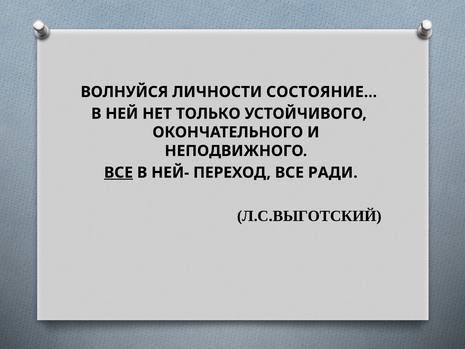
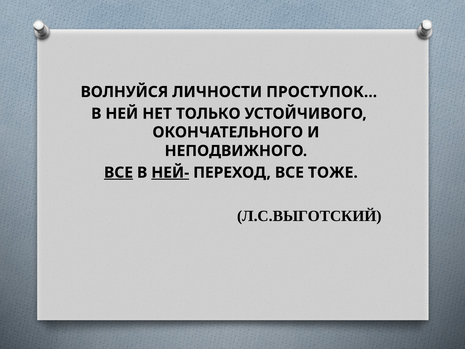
СОСТОЯНИЕ…: СОСТОЯНИЕ… -> ПРОСТУПОК… (322, 92)
НЕЙ- underline: none -> present (170, 172)
РАДИ: РАДИ -> ТОЖЕ (333, 172)
